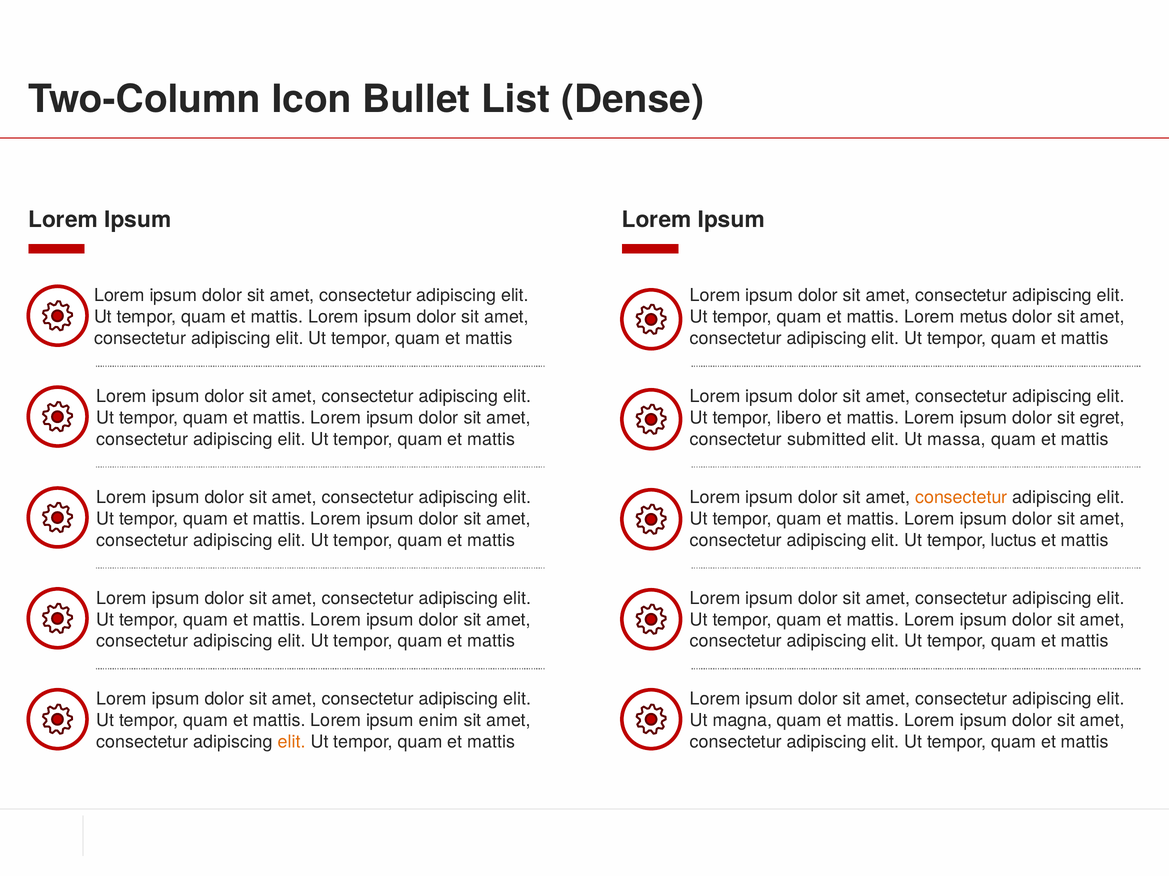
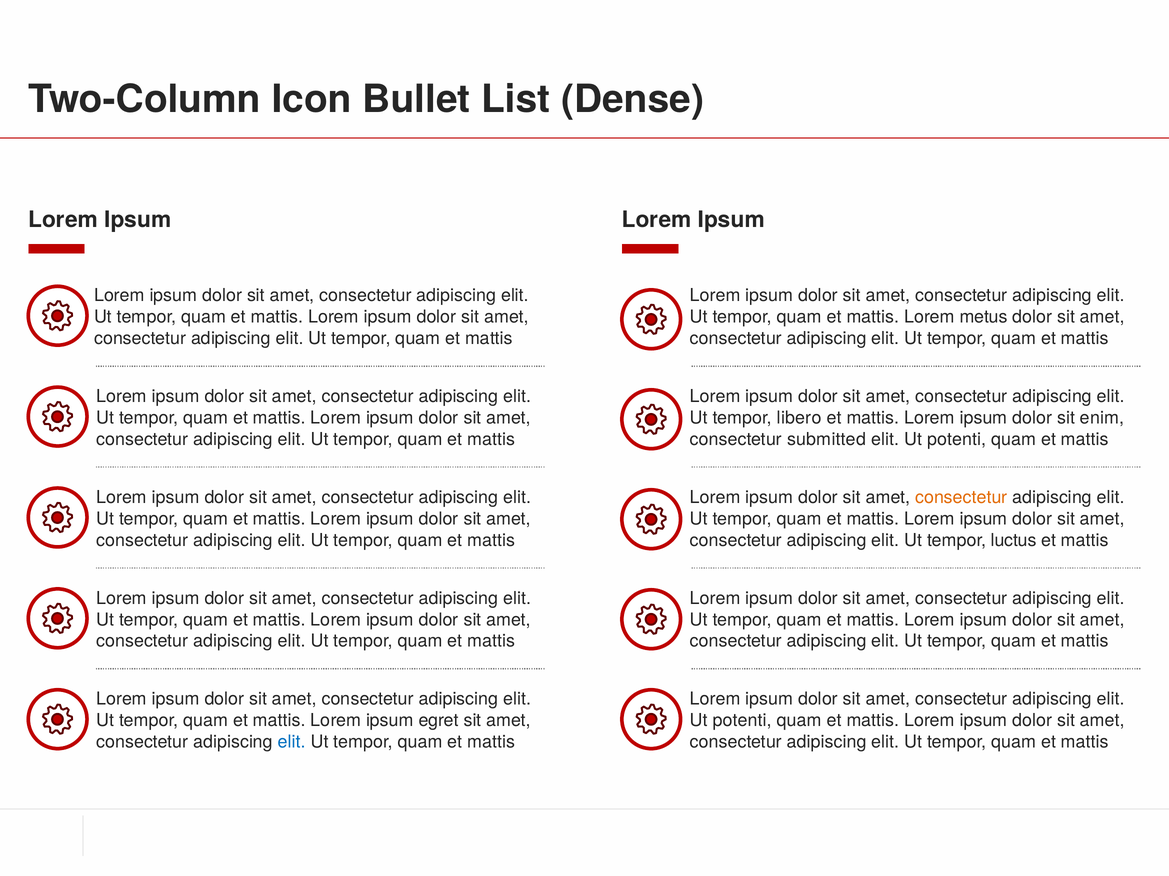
egret: egret -> enim (1102, 418)
massa: massa -> potenti (957, 440)
enim: enim -> egret (439, 721)
magna: magna -> potenti (742, 721)
elit colour: orange -> blue (292, 743)
